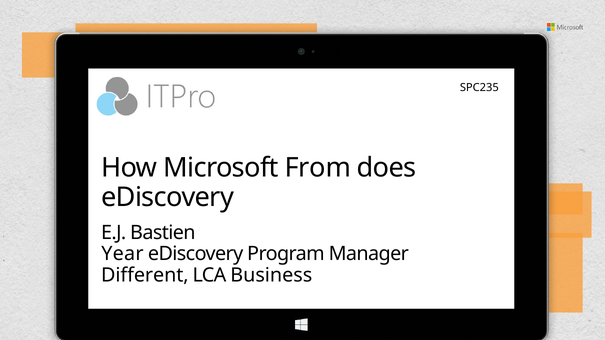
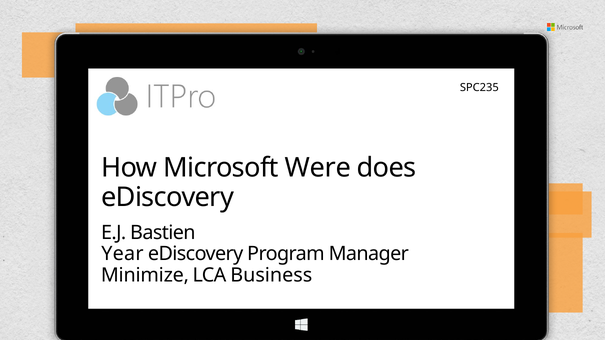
From: From -> Were (318, 168)
Different: Different -> Minimize (145, 275)
